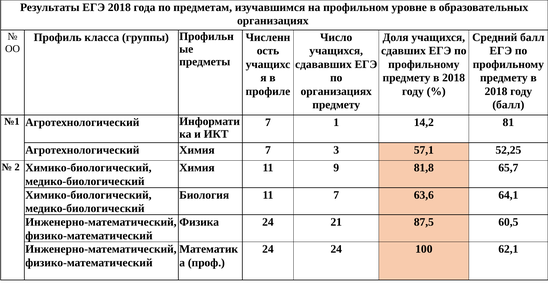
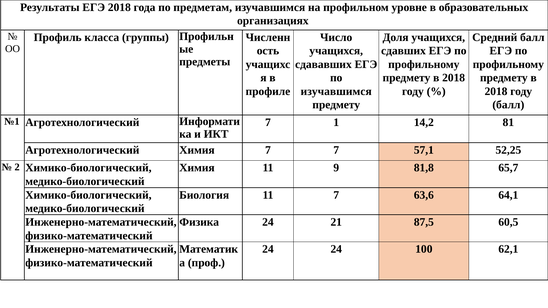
организациях: организациях -> изучавшимся (336, 91)
7 3: 3 -> 7 (336, 150)
